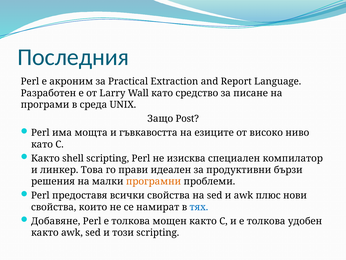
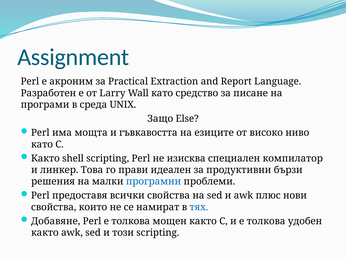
Последния: Последния -> Assignment (73, 57)
Post: Post -> Else (187, 118)
програмни colour: orange -> blue (154, 181)
